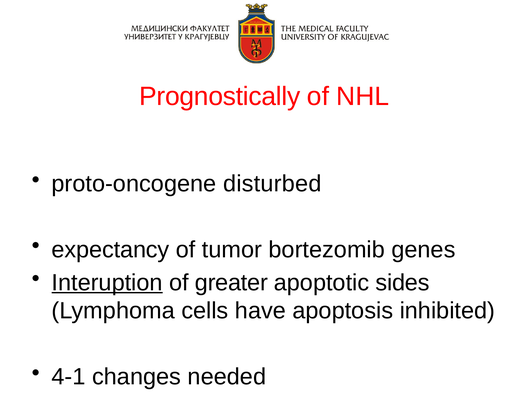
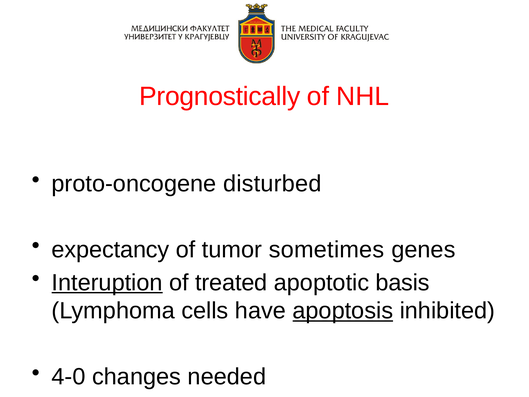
bortezomib: bortezomib -> sometimes (327, 250)
greater: greater -> treated (231, 282)
sides: sides -> basis (403, 282)
apoptosis underline: none -> present (343, 311)
4-1: 4-1 -> 4-0 (69, 377)
